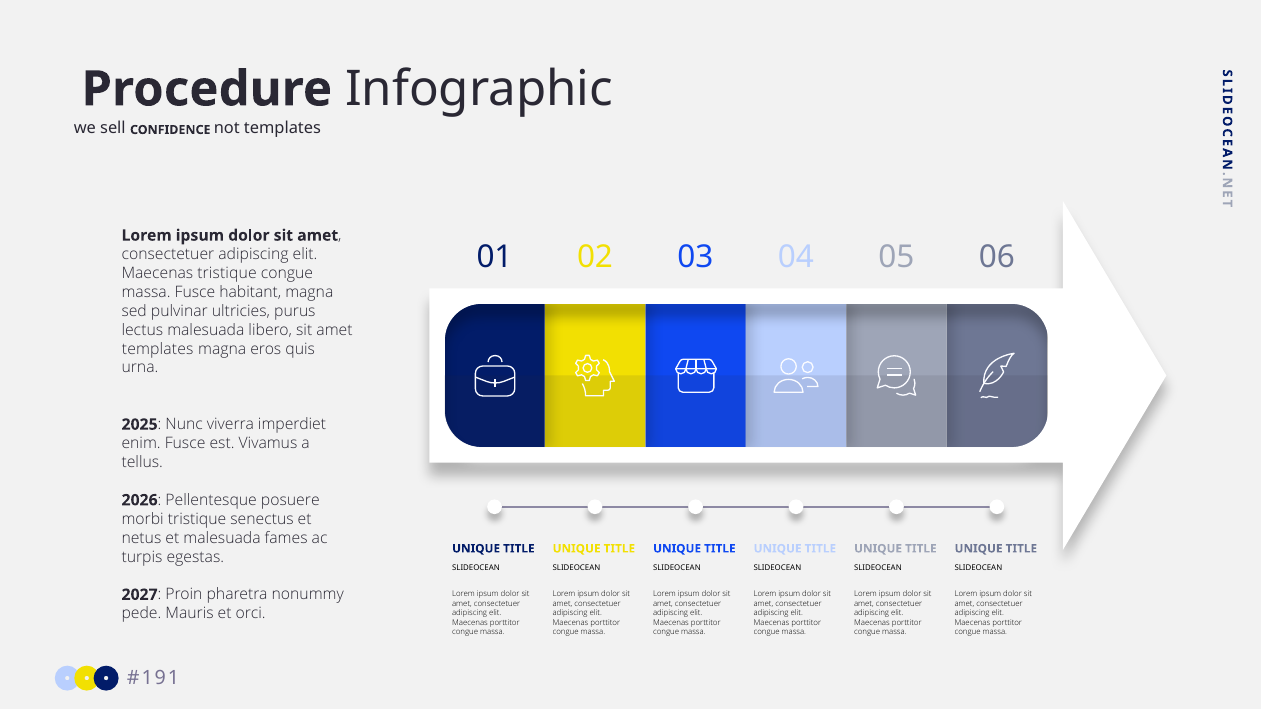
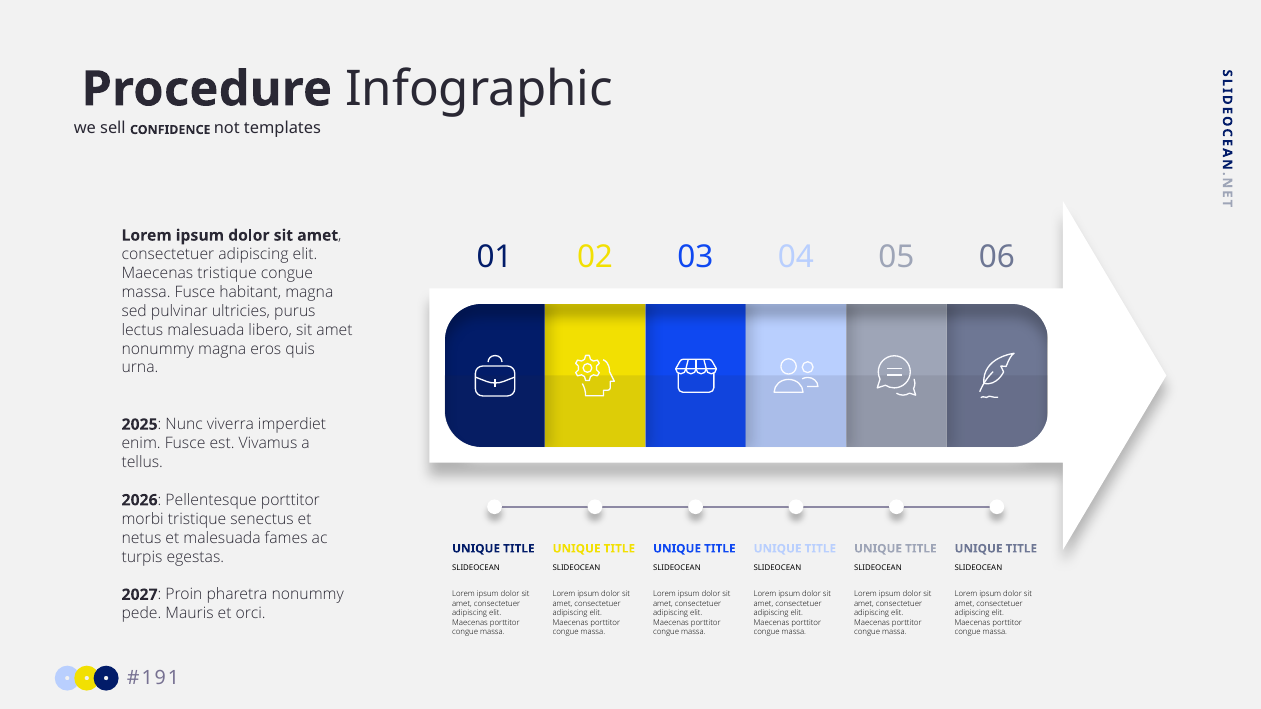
templates: templates -> nonummy (158, 349)
Pellentesque posuere: posuere -> porttitor (290, 500)
